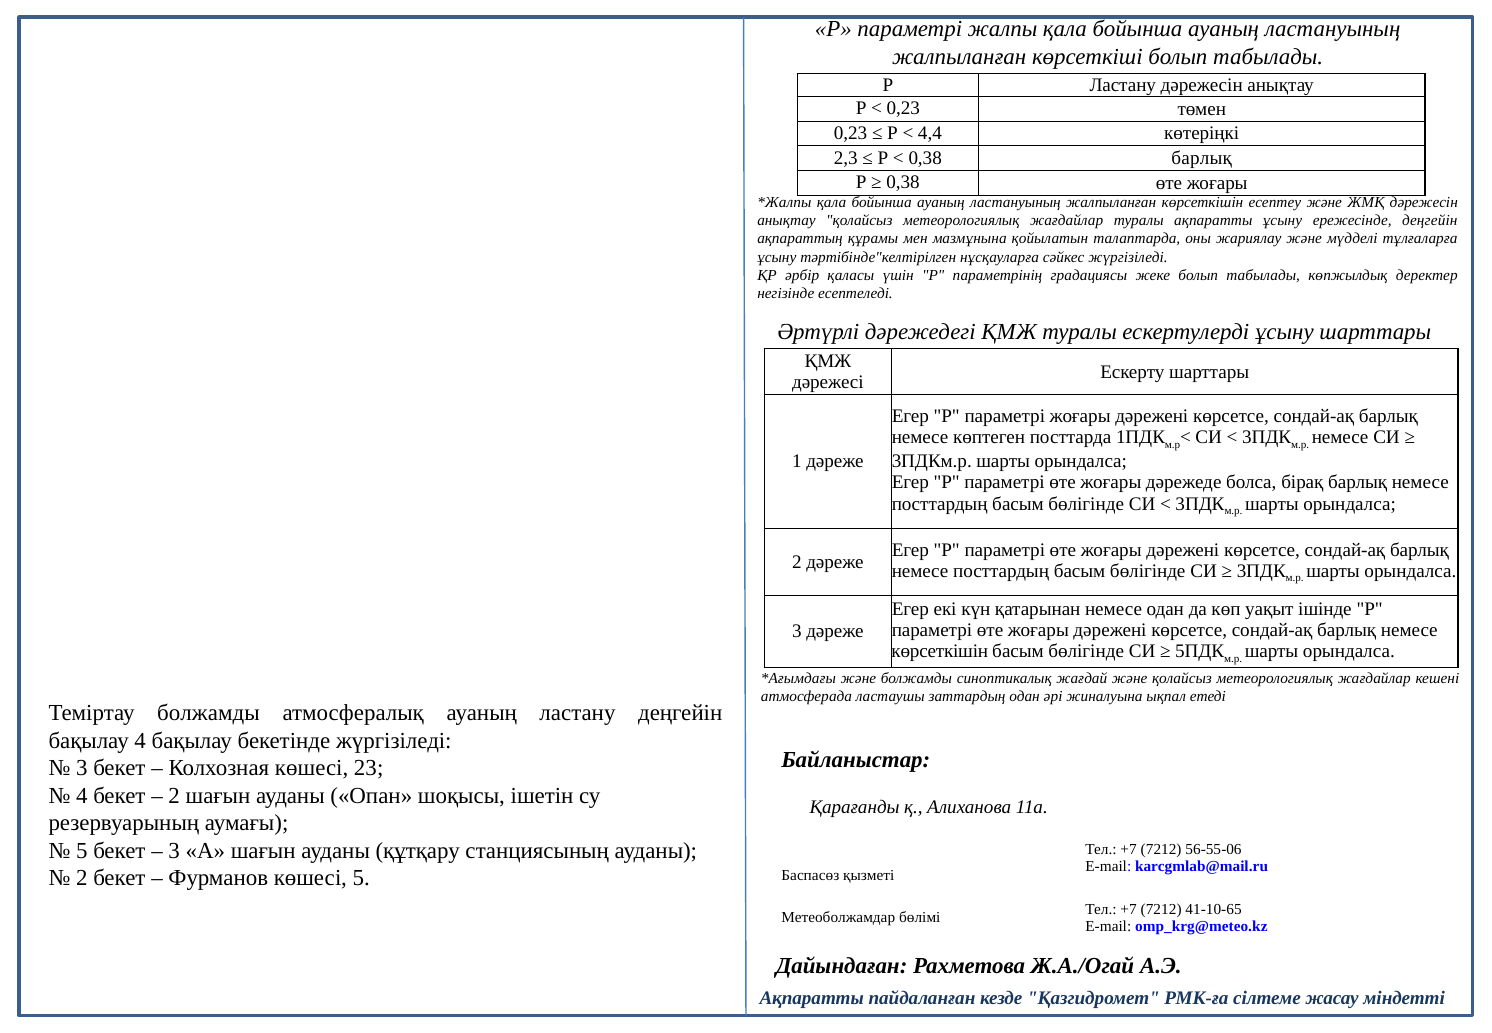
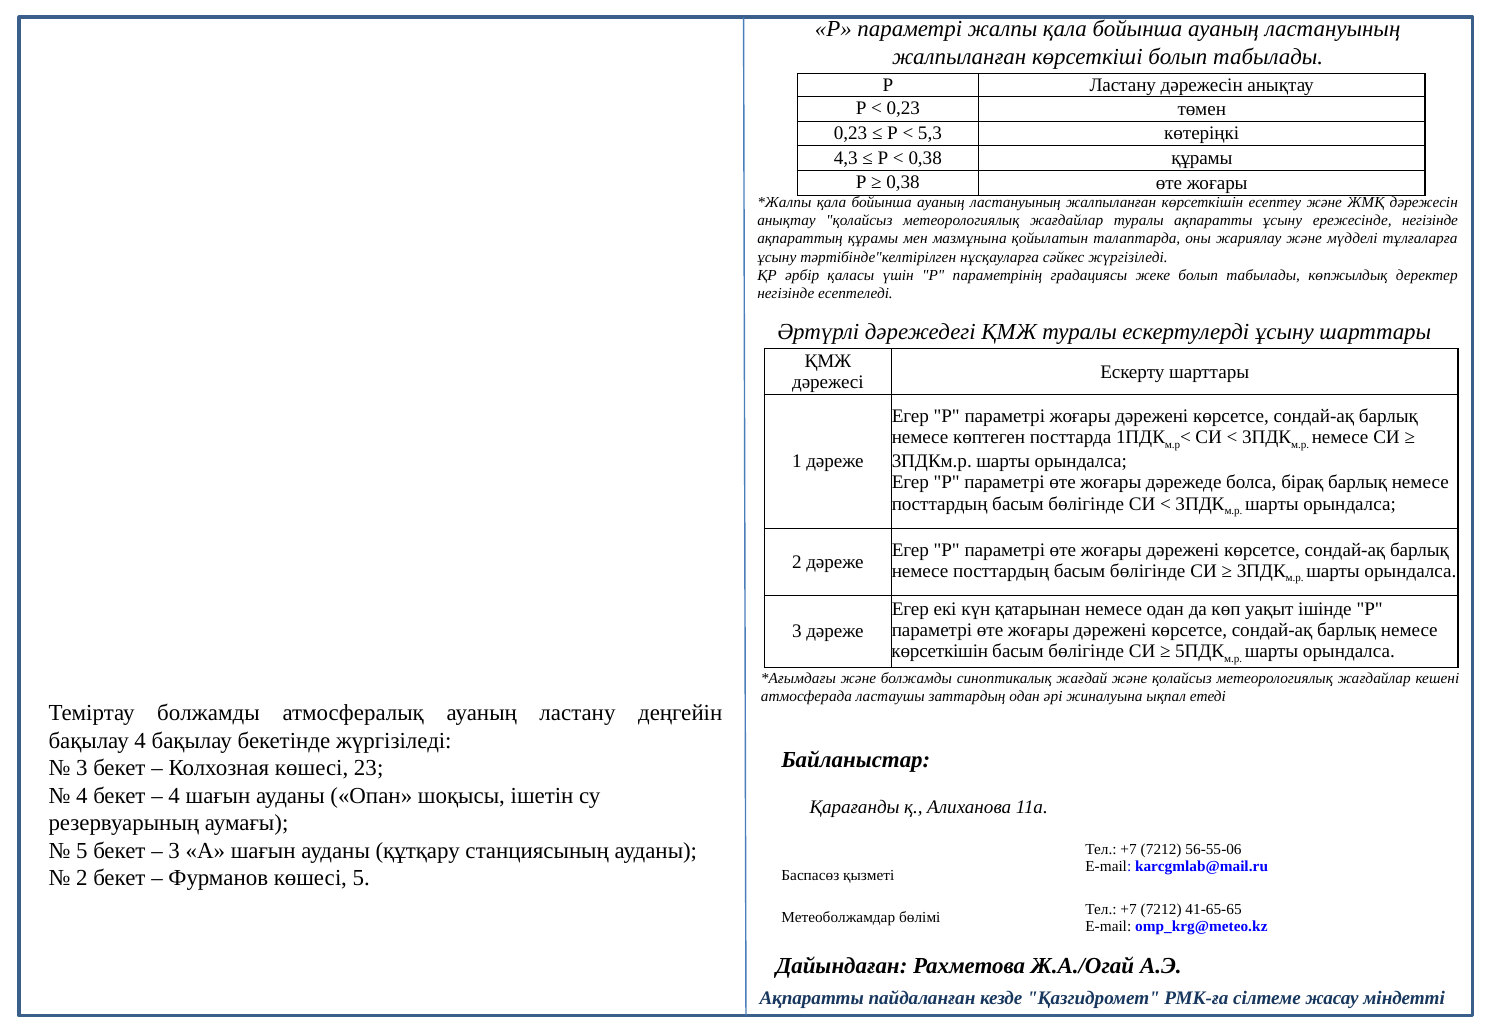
4,4: 4,4 -> 5,3 (930, 133)
2,3: 2,3 -> 4,3 (846, 158)
0,38 барлық: барлық -> құрамы (1202, 158)
ережесінде деңгейін: деңгейін -> негізінде (1430, 220)
2: 2 -> 4 (174, 796)
41-10-65: 41-10-65 -> 41-65-65 (1214, 909)
